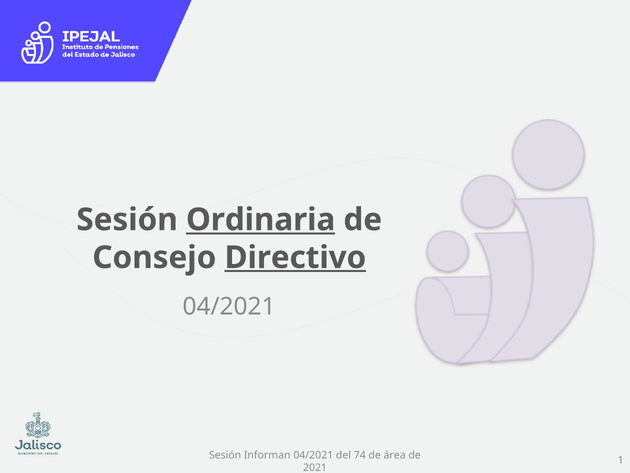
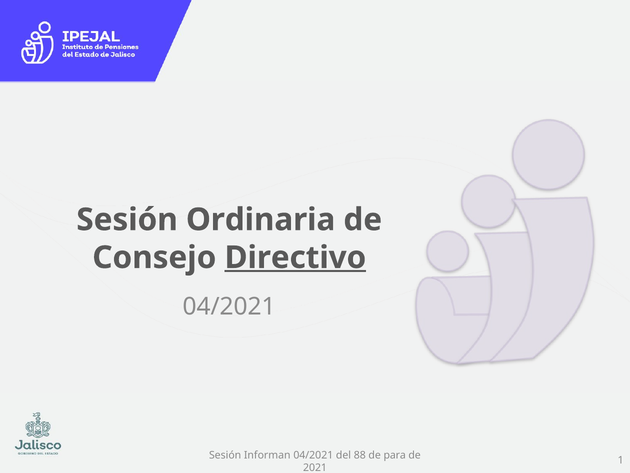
Ordinaria underline: present -> none (261, 220)
74: 74 -> 88 (360, 455)
área: área -> para (395, 455)
